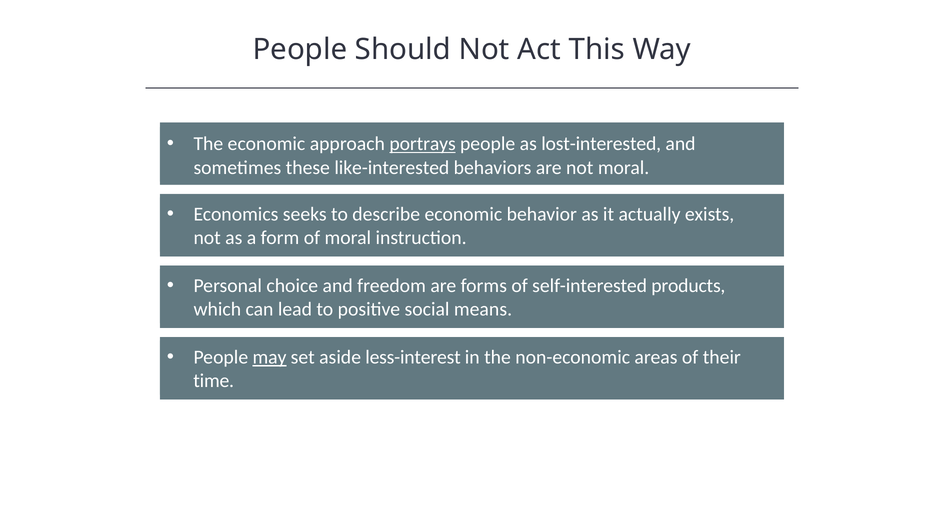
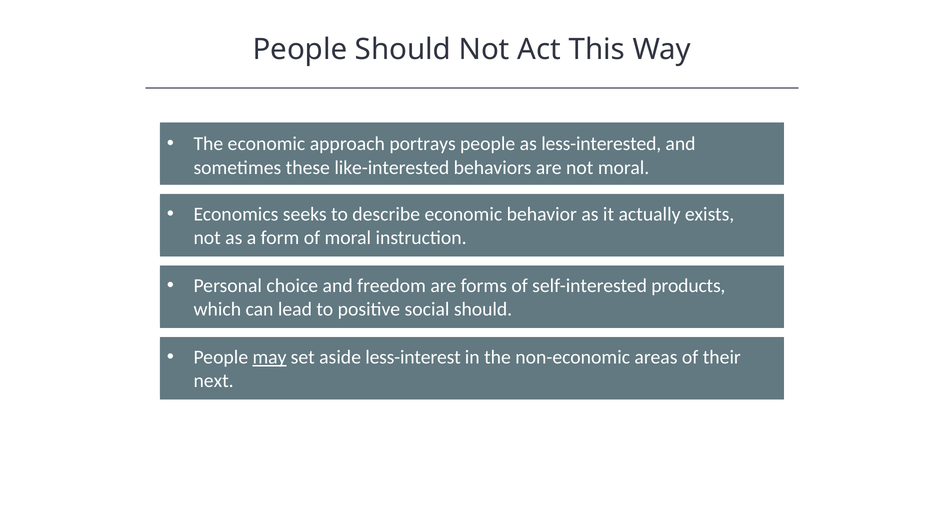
portrays underline: present -> none (423, 144)
lost-interested: lost-interested -> less-interested (601, 144)
social means: means -> should (483, 309)
time: time -> next (214, 381)
